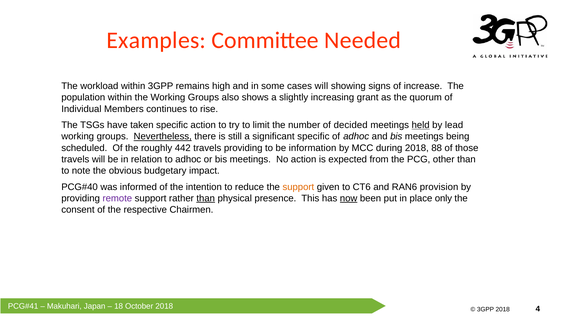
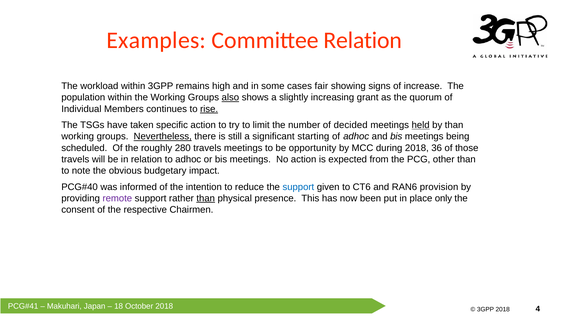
Committee Needed: Needed -> Relation (363, 40)
cases will: will -> fair (321, 86)
also underline: none -> present (230, 98)
rise underline: none -> present (209, 109)
by lead: lead -> than (454, 125)
significant specific: specific -> starting (313, 137)
442: 442 -> 280 (183, 148)
travels providing: providing -> meetings (243, 148)
information: information -> opportunity (313, 148)
88: 88 -> 36 (437, 148)
support colour: orange -> blue (298, 187)
now underline: present -> none (349, 198)
